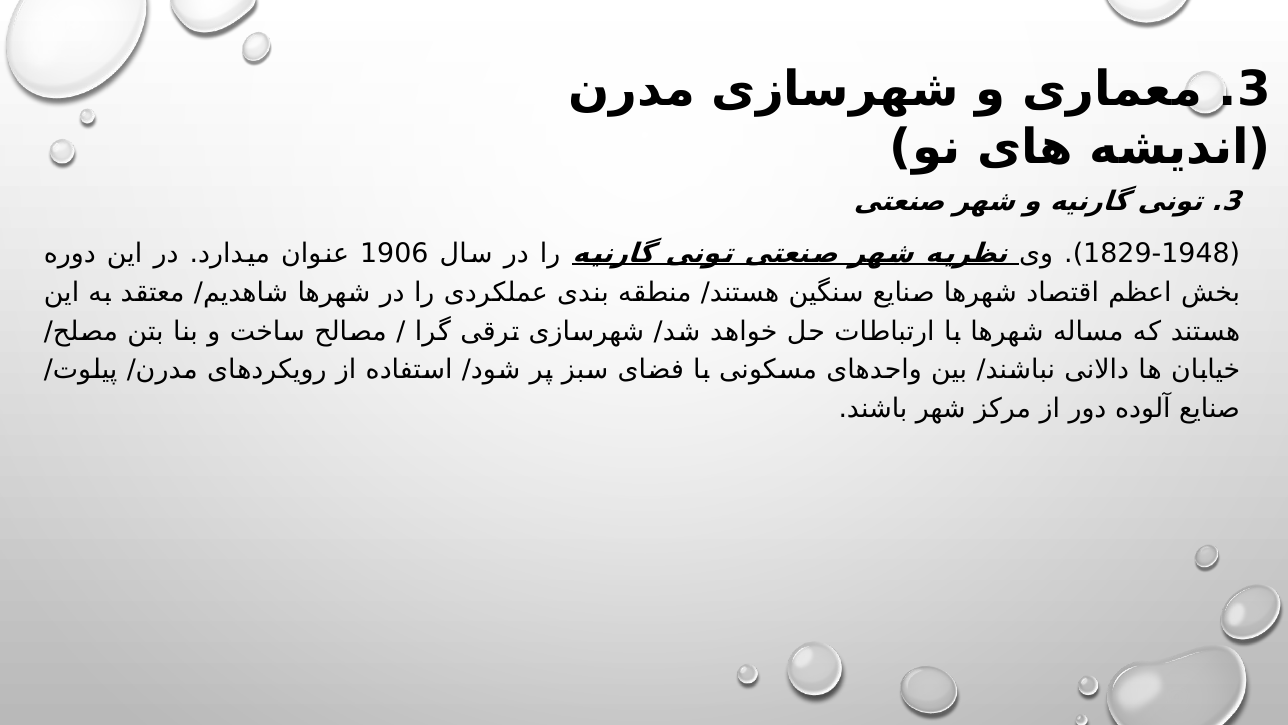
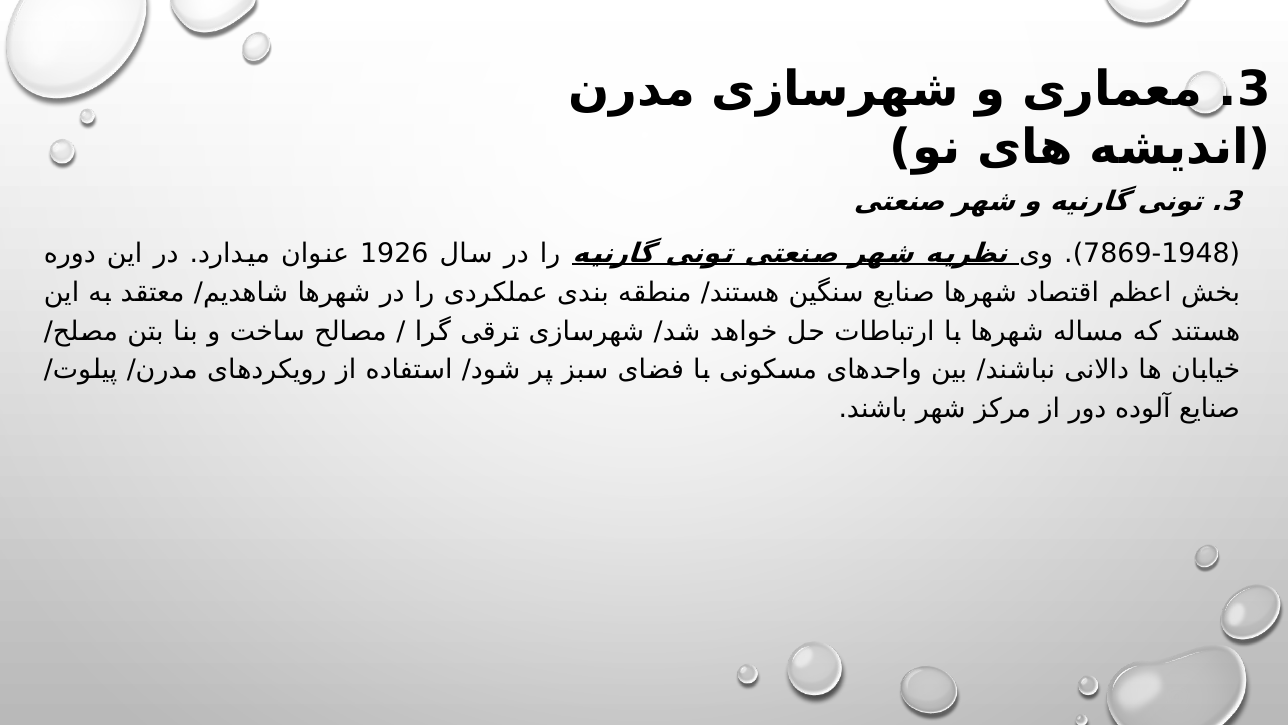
1906: 1906 -> 1926 (394, 254)
1829-1948: 1829-1948 -> 7869-1948 (1156, 254)
